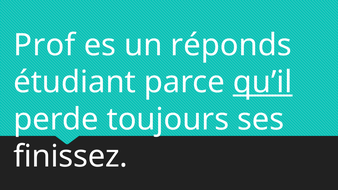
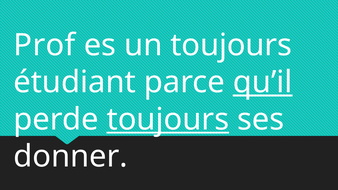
un réponds: réponds -> toujours (231, 45)
toujours underline: none -> present (168, 119)
finissez: finissez -> donner (71, 157)
